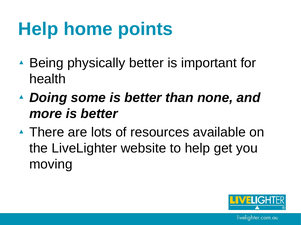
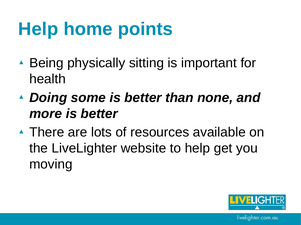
physically better: better -> sitting (146, 63)
